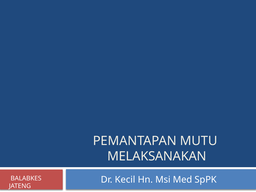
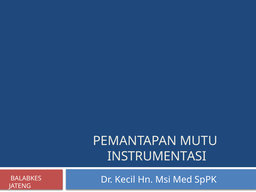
MELAKSANAKAN: MELAKSANAKAN -> INSTRUMENTASI (157, 156)
